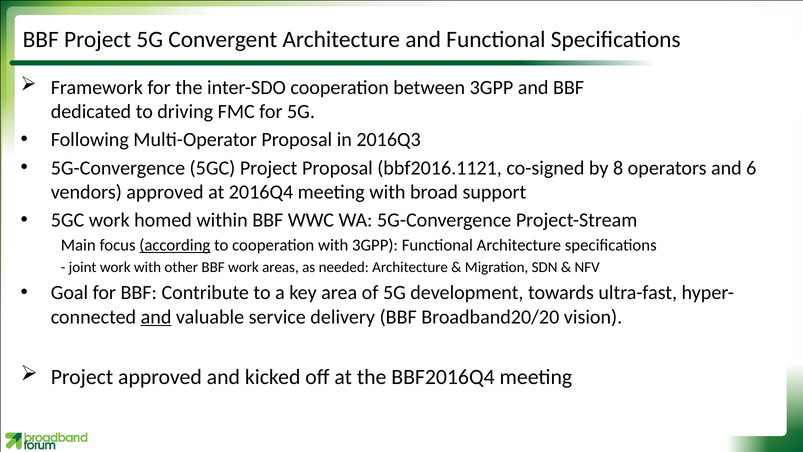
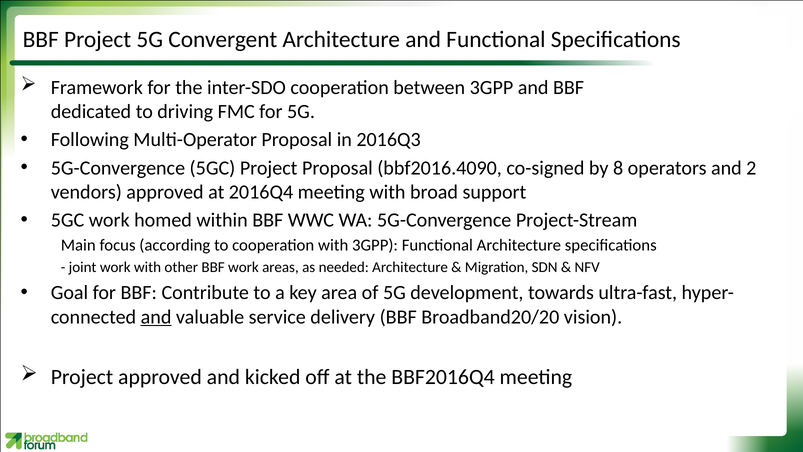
bbf2016.1121: bbf2016.1121 -> bbf2016.4090 (440, 168)
6: 6 -> 2 (751, 168)
according underline: present -> none (175, 245)
